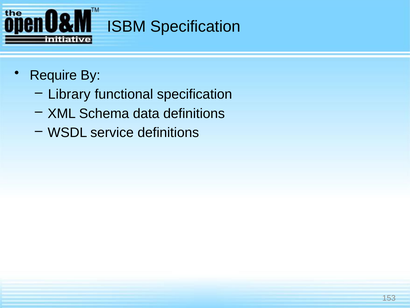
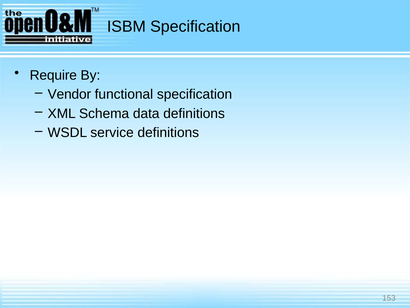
Library: Library -> Vendor (69, 94)
